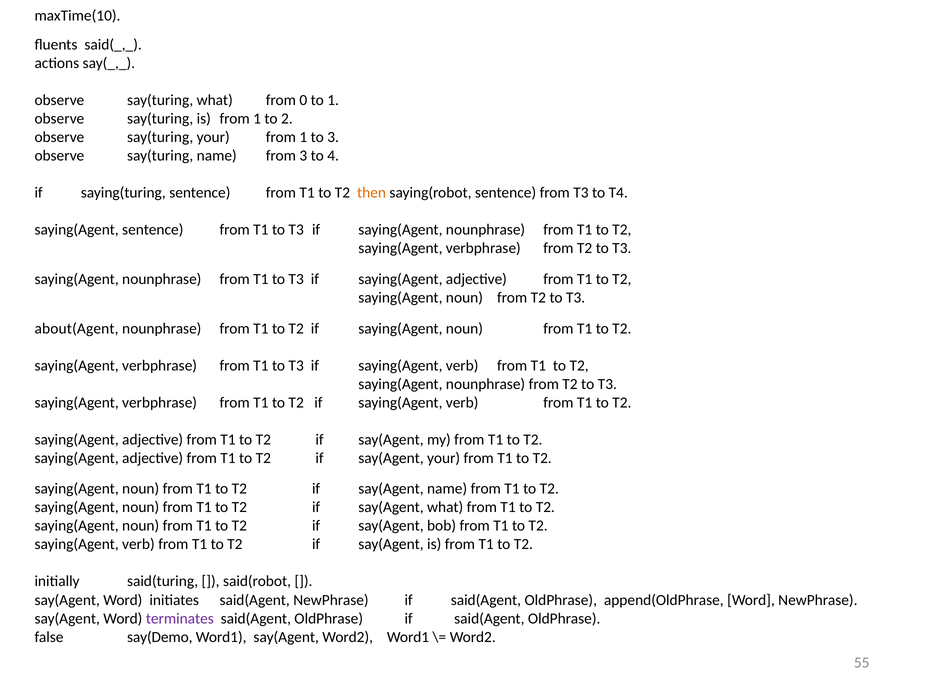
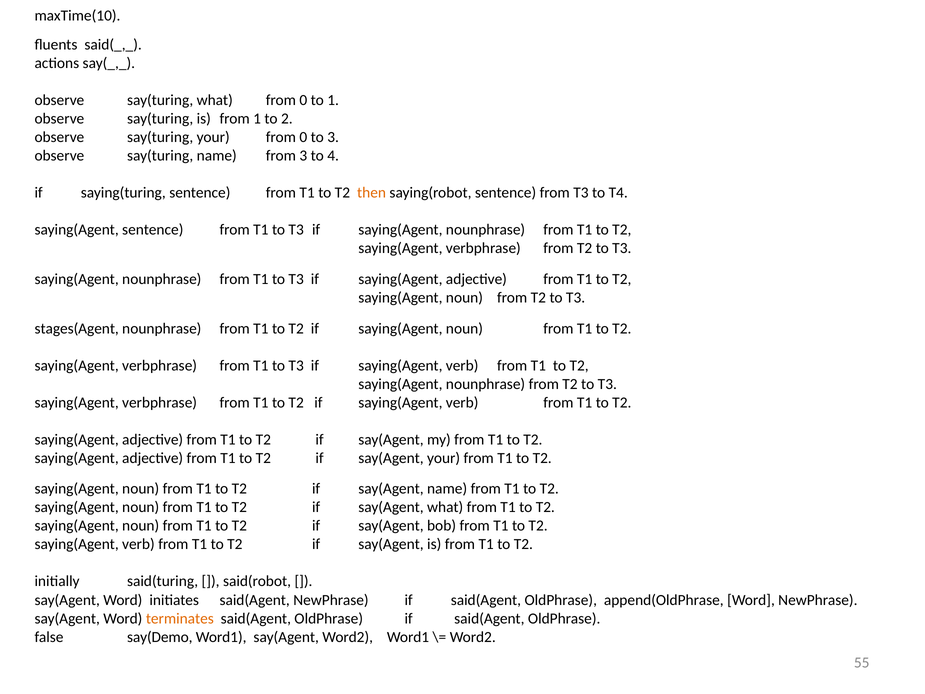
your from 1: 1 -> 0 (303, 137)
about(Agent: about(Agent -> stages(Agent (77, 328)
terminates colour: purple -> orange (180, 618)
